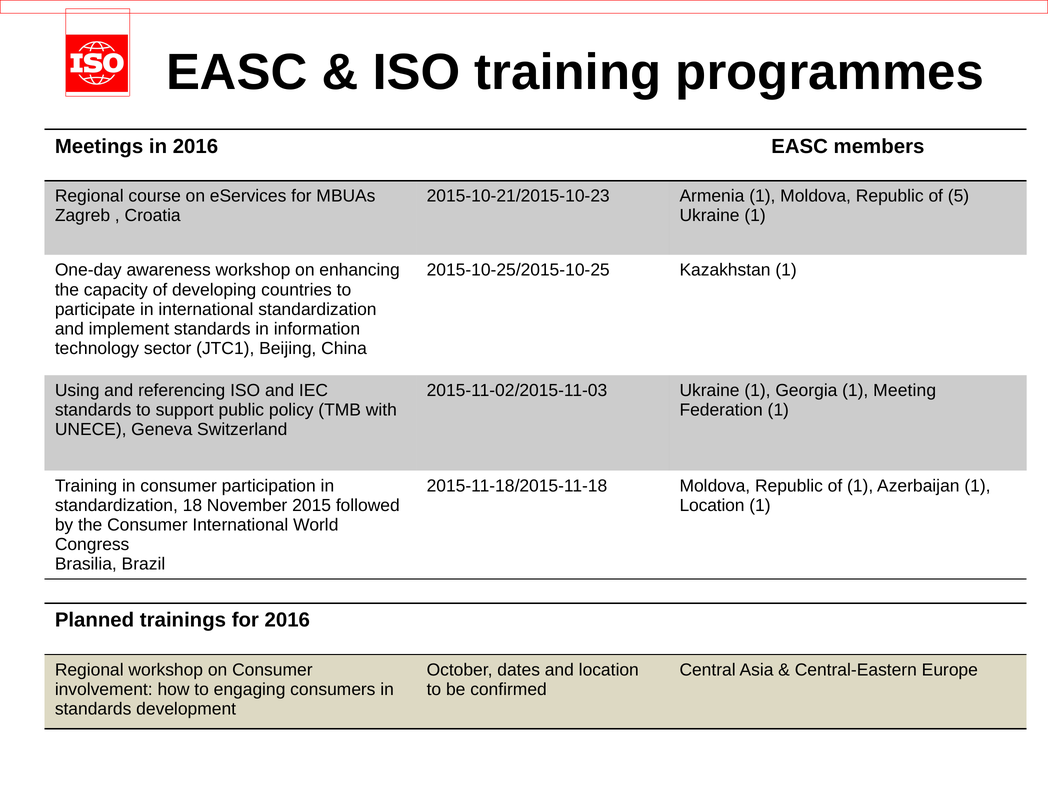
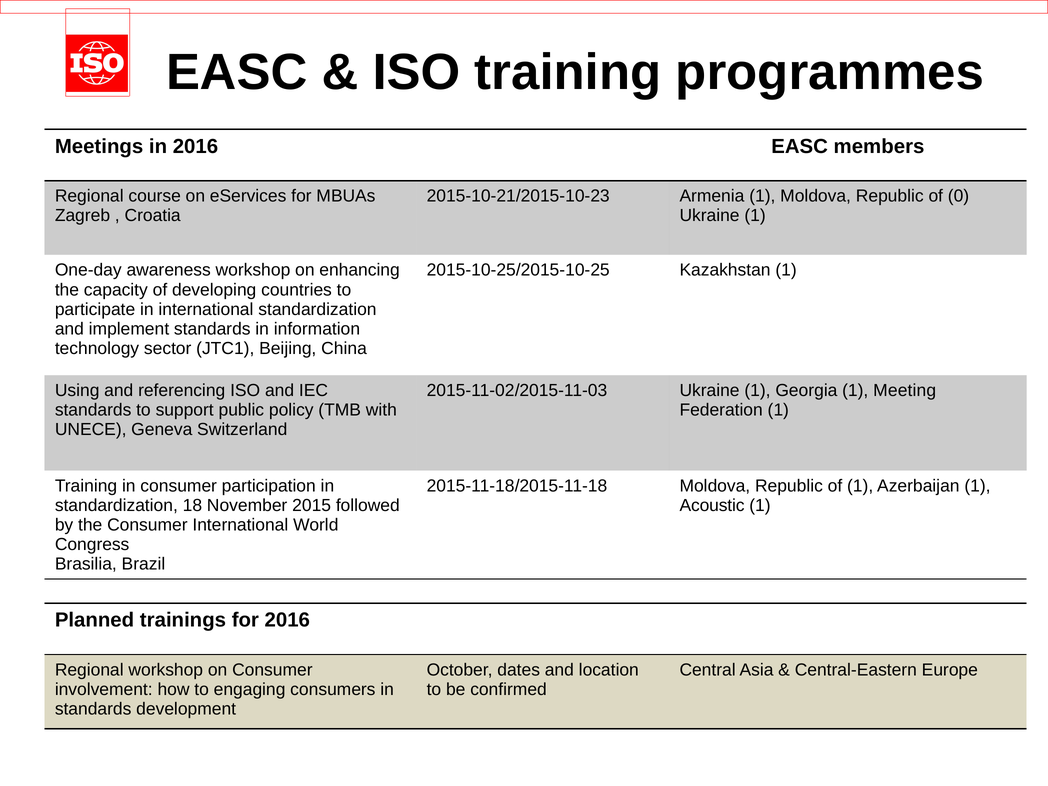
5: 5 -> 0 (959, 196)
Location: Location -> Acoustic (712, 505)
